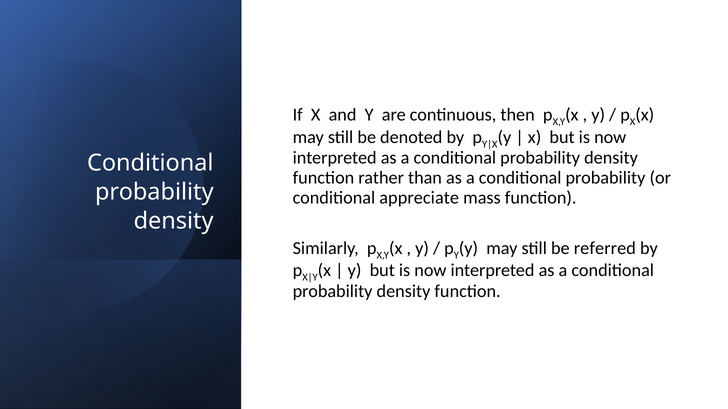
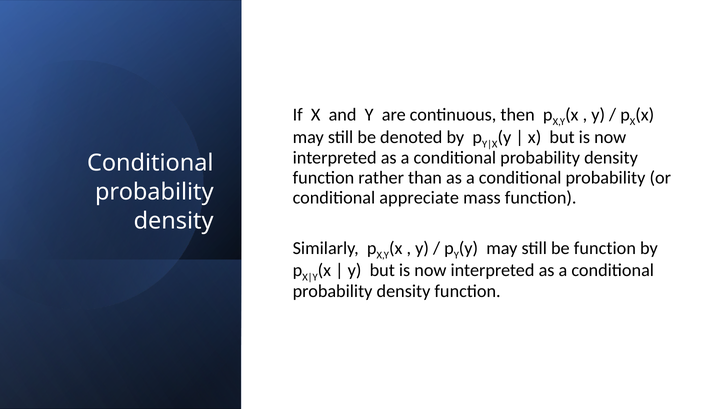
be referred: referred -> function (605, 248)
